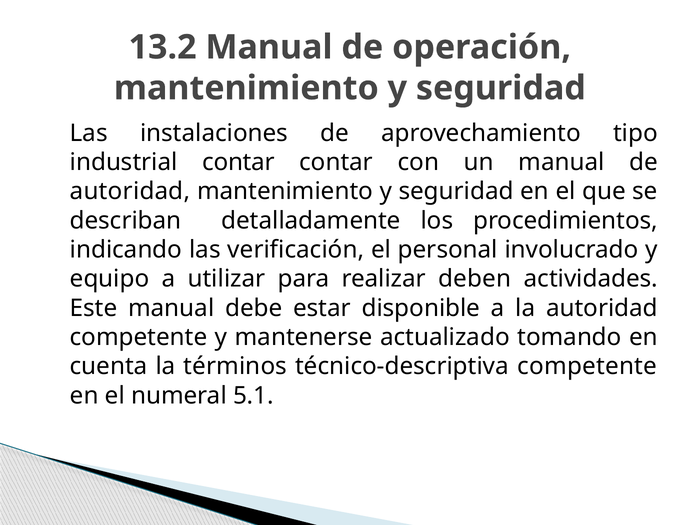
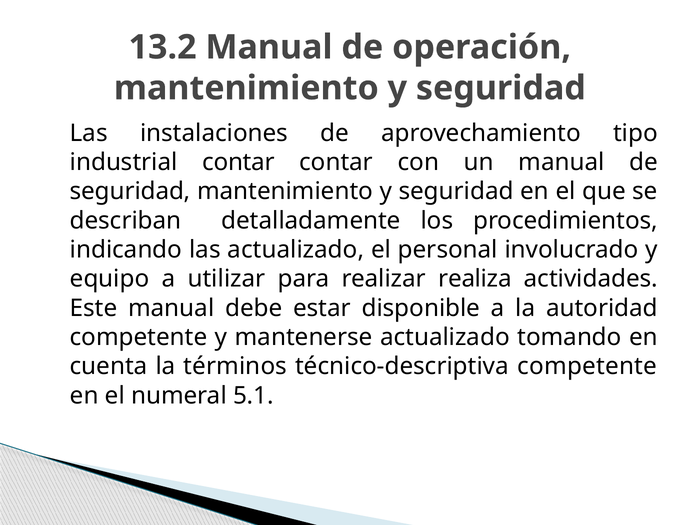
autoridad: autoridad -> seguridad (130, 191)
las verificación: verificación -> actualizado (296, 250)
deben: deben -> realiza (475, 279)
